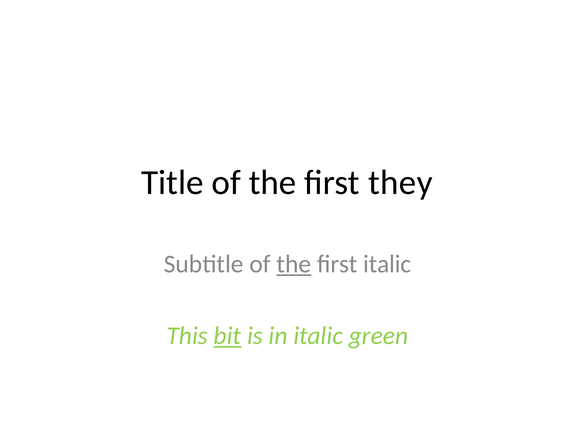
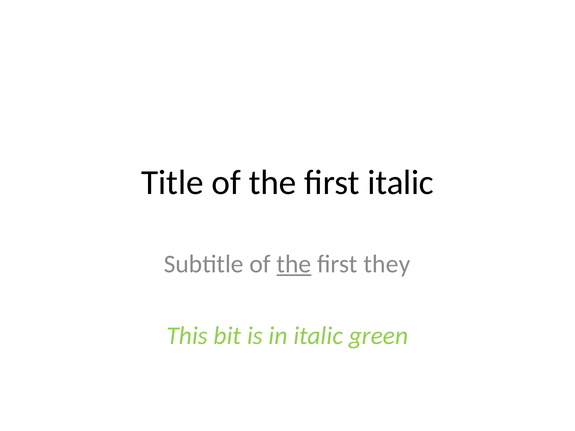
first they: they -> italic (401, 183)
first italic: italic -> they (387, 264)
bit underline: present -> none (227, 336)
